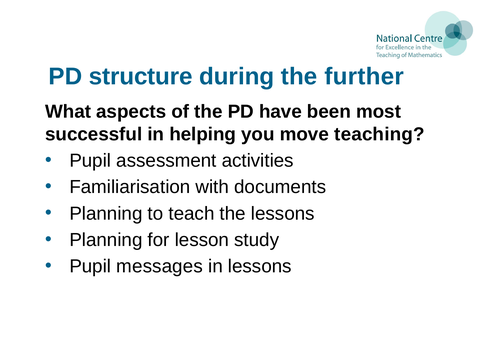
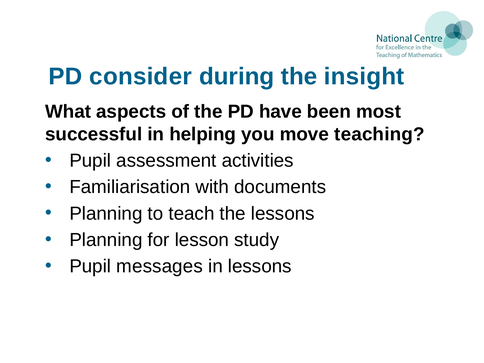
structure: structure -> consider (141, 76)
further: further -> insight (364, 76)
